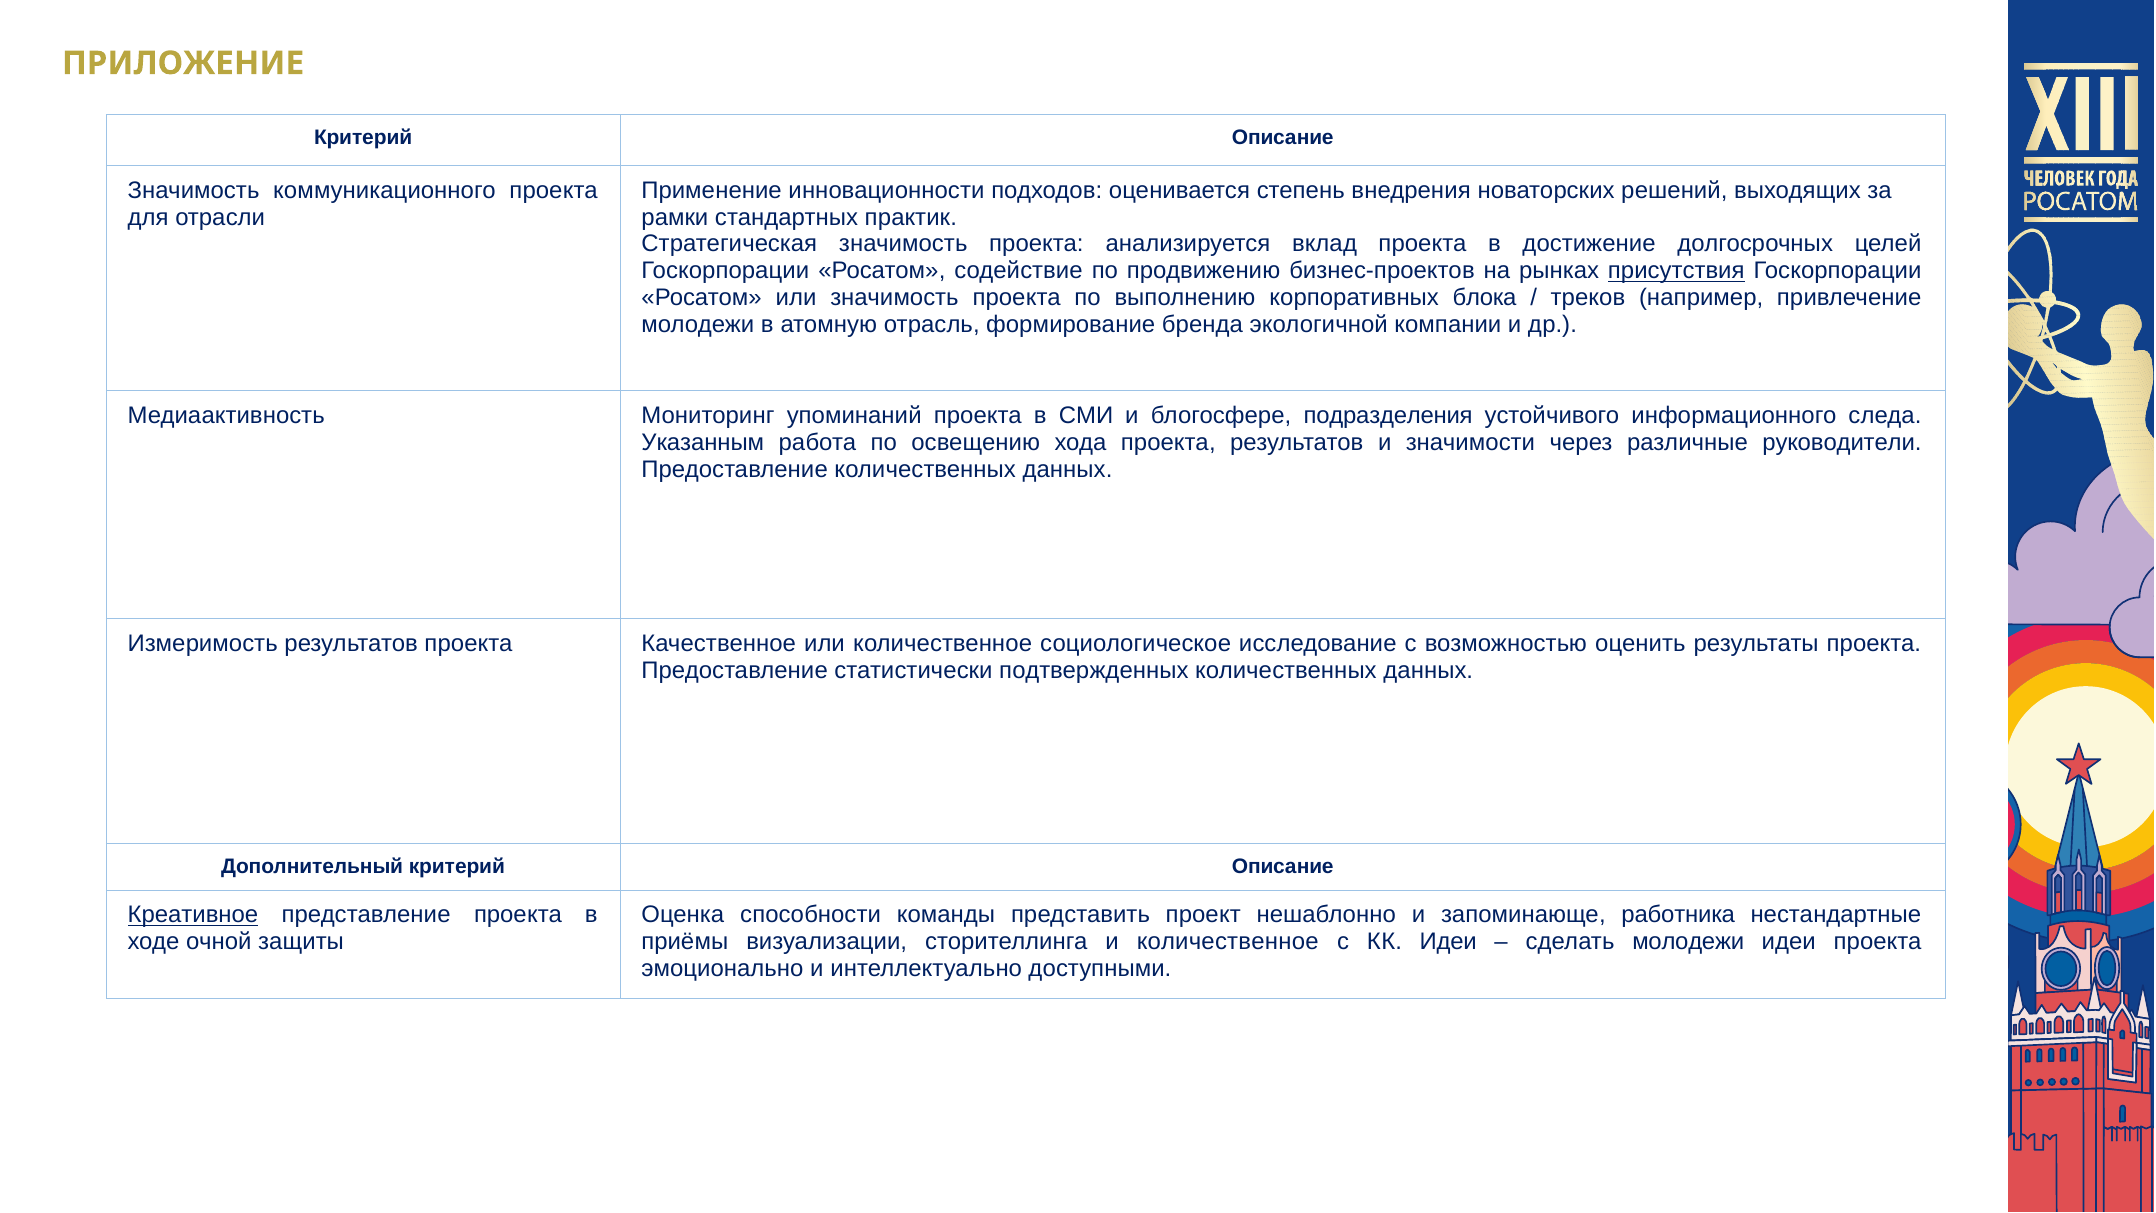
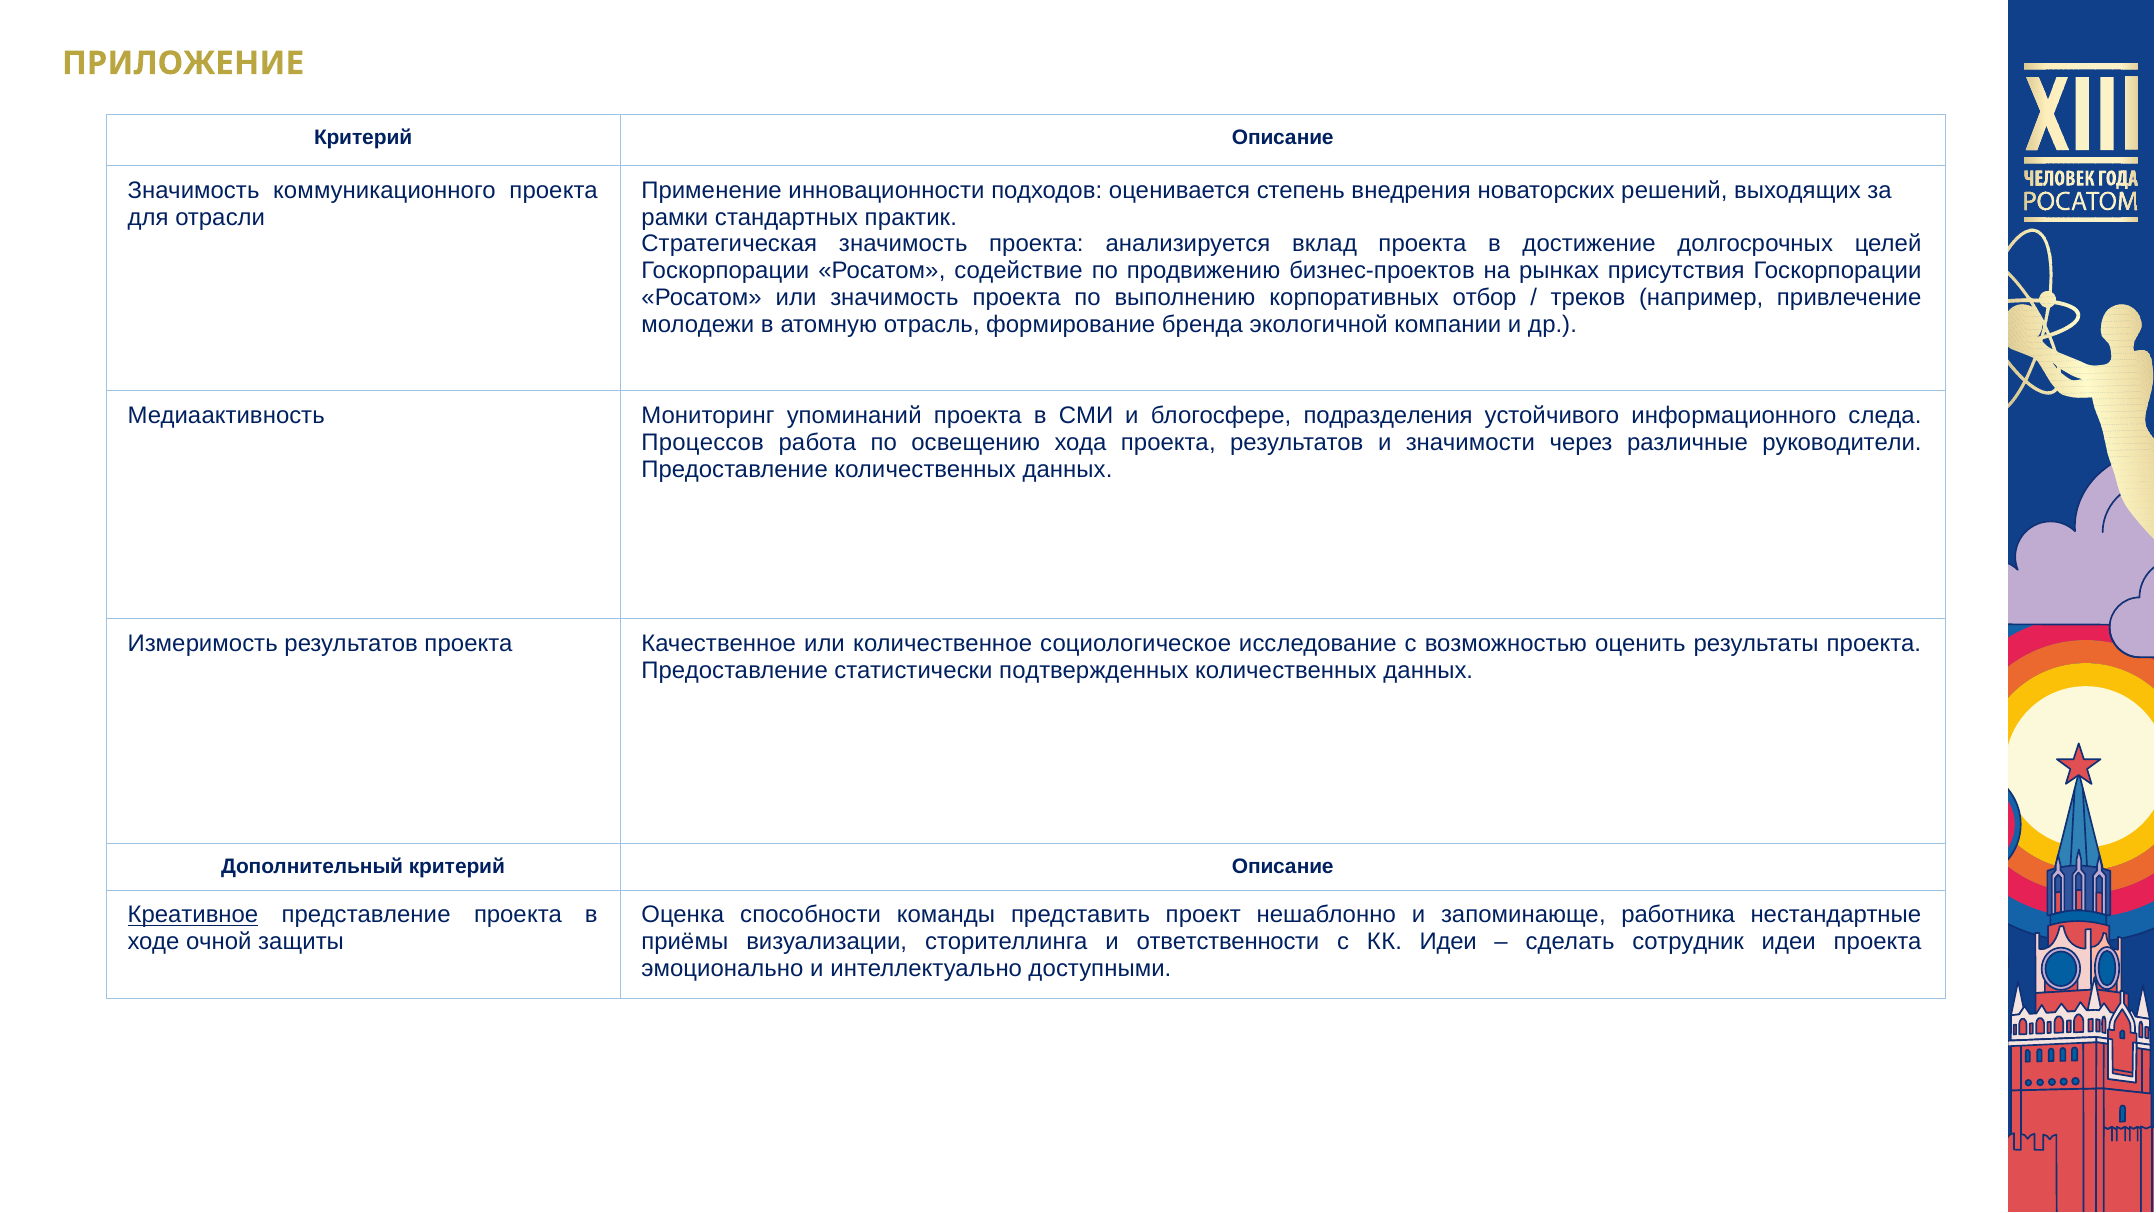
присутствия underline: present -> none (1676, 271)
блока: блока -> отбор (1485, 298)
Указанным: Указанным -> Процессов (703, 442)
и количественное: количественное -> ответственности (1228, 942)
сделать молодежи: молодежи -> сотрудник (1688, 942)
